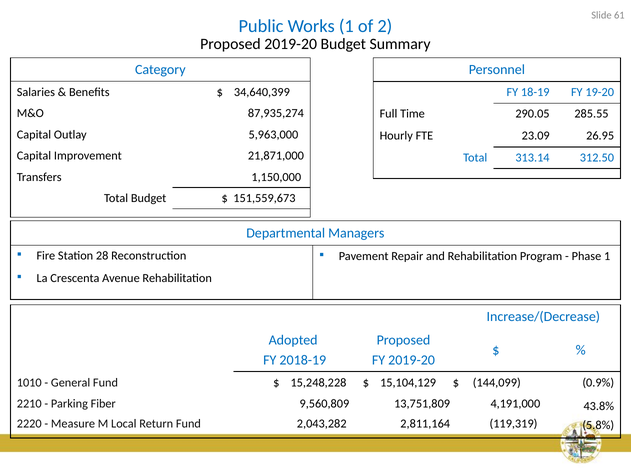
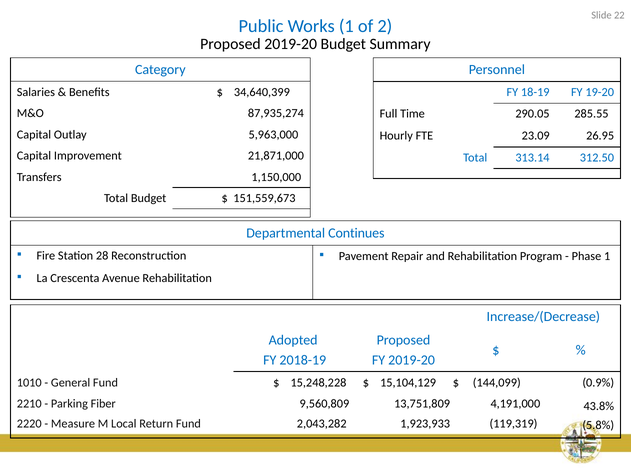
61: 61 -> 22 (619, 15)
Managers: Managers -> Continues (356, 233)
2,811,164: 2,811,164 -> 1,923,933 (425, 424)
